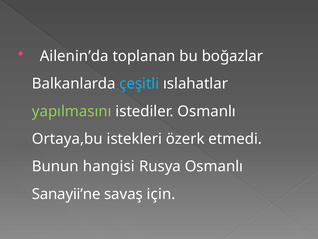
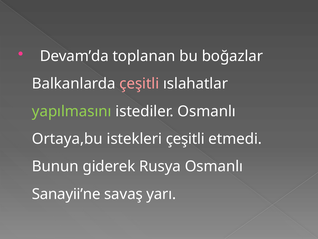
Ailenin’da: Ailenin’da -> Devam’da (74, 56)
çeşitli colour: light blue -> pink (139, 83)
istekleri özerk: özerk -> çeşitli (185, 139)
hangisi: hangisi -> giderek (109, 166)
için: için -> yarı (161, 194)
